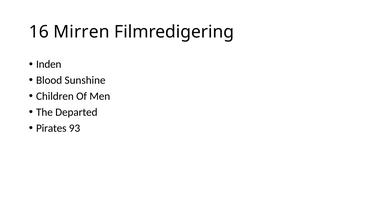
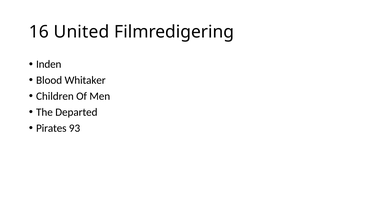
Mirren: Mirren -> United (81, 32)
Sunshine: Sunshine -> Whitaker (85, 80)
